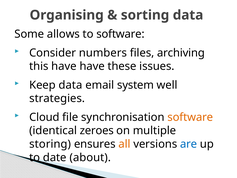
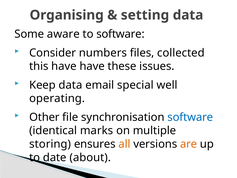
sorting: sorting -> setting (145, 15)
allows: allows -> aware (63, 34)
archiving: archiving -> collected (181, 53)
system: system -> special (135, 85)
strategies: strategies -> operating (57, 98)
Cloud: Cloud -> Other (44, 117)
software colour: orange -> blue (190, 117)
zeroes: zeroes -> marks (97, 130)
are colour: blue -> orange (189, 144)
